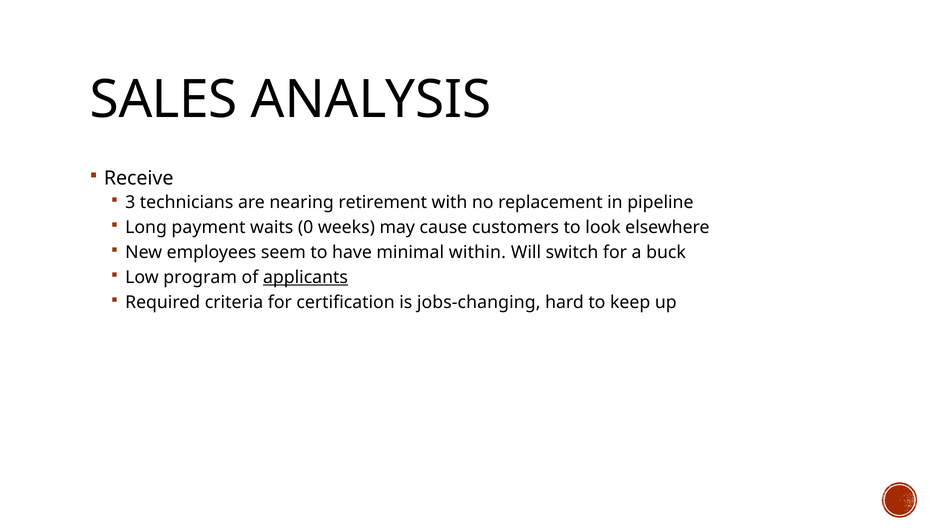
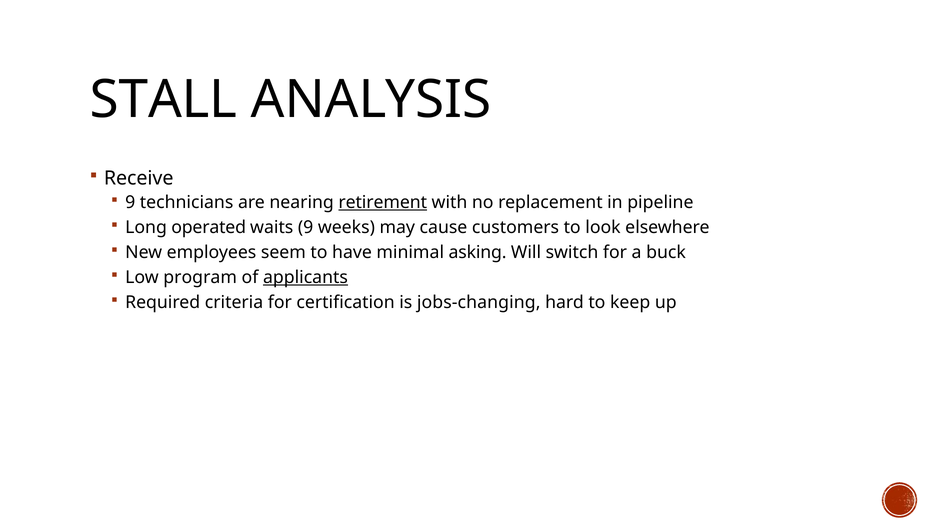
SALES: SALES -> STALL (164, 99)
3: 3 -> 9 (130, 202)
retirement underline: none -> present (383, 202)
payment: payment -> operated (209, 227)
waits 0: 0 -> 9 (306, 227)
within: within -> asking (478, 252)
